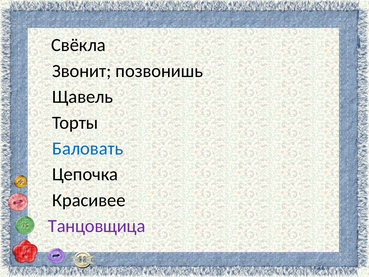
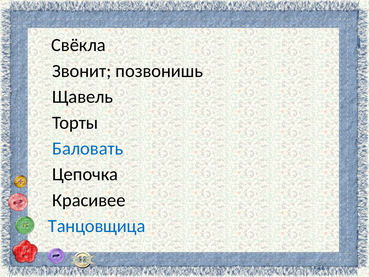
Танцовщица colour: purple -> blue (97, 226)
